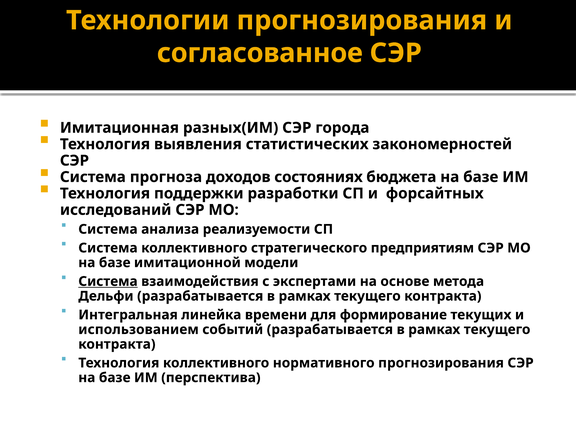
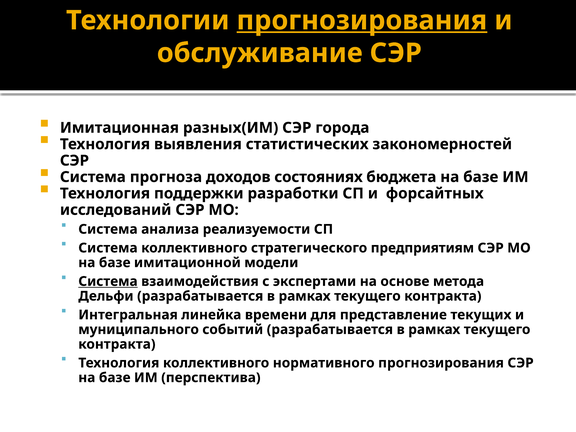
прогнозирования underline: none -> present (362, 20)
согласованное: согласованное -> обслуживание (260, 53)
формирование: формирование -> представление (393, 315)
использованием: использованием -> муниципального (139, 330)
